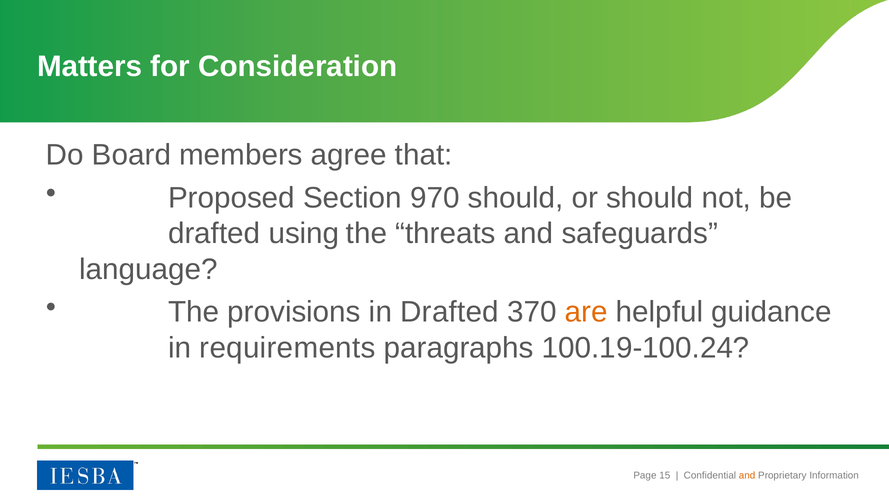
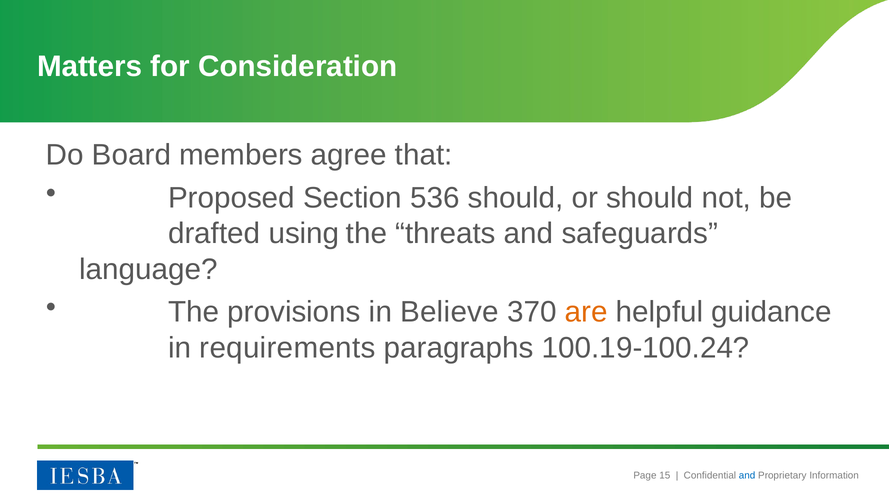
970: 970 -> 536 (435, 198)
in Drafted: Drafted -> Believe (450, 312)
and colour: orange -> blue (747, 476)
